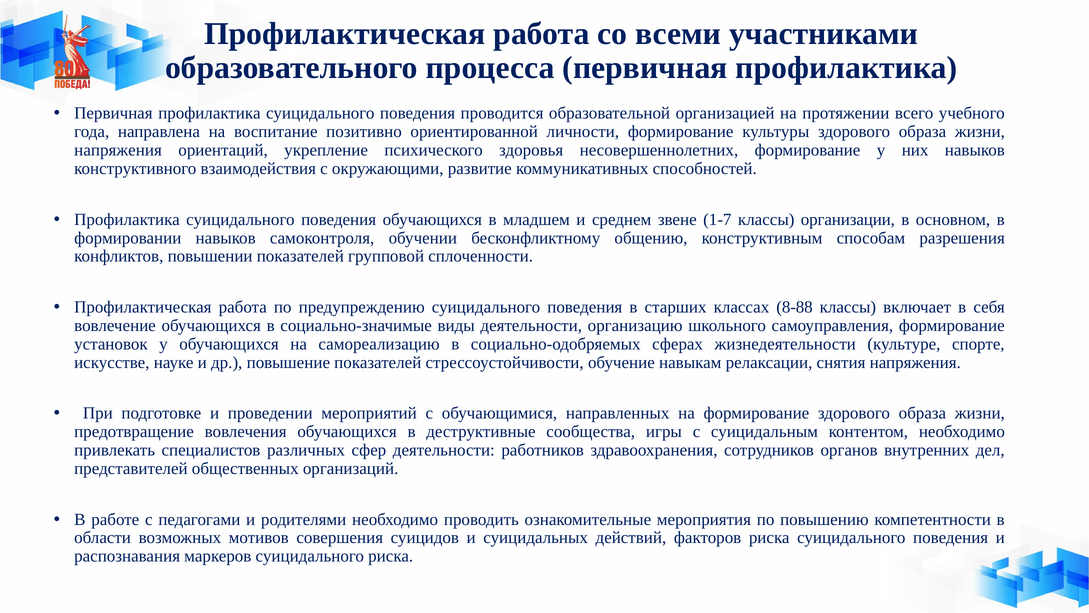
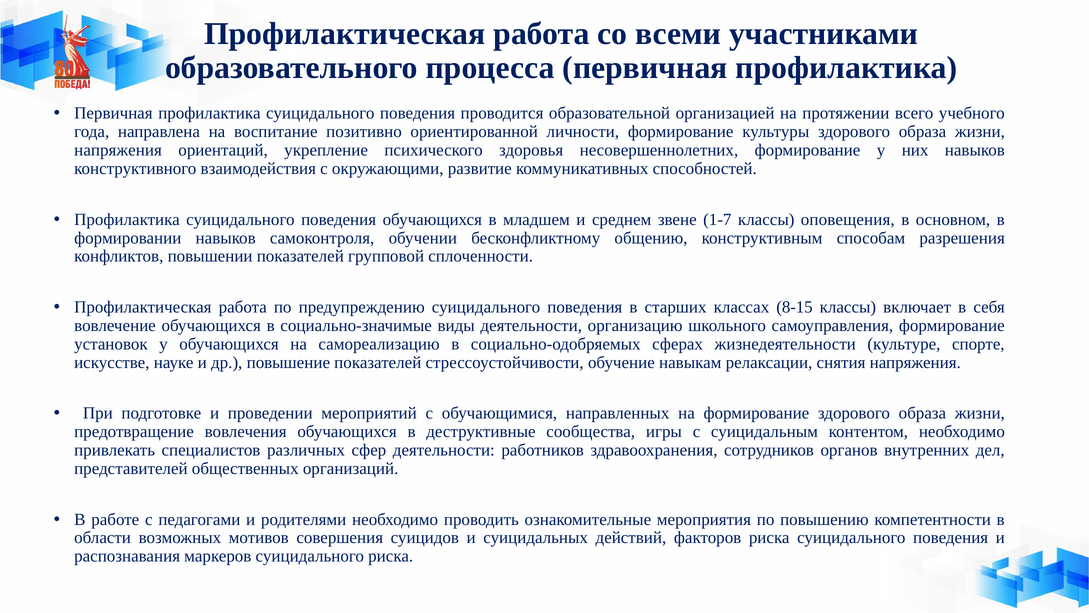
организации: организации -> оповещения (848, 219)
8-88: 8-88 -> 8-15 (795, 307)
